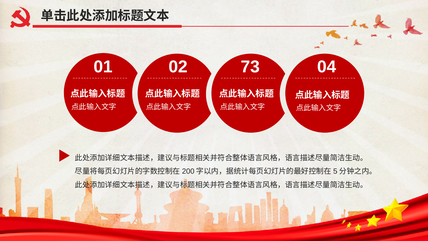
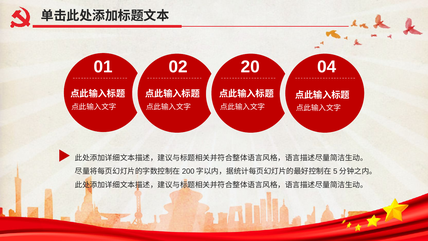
73: 73 -> 20 (250, 67)
